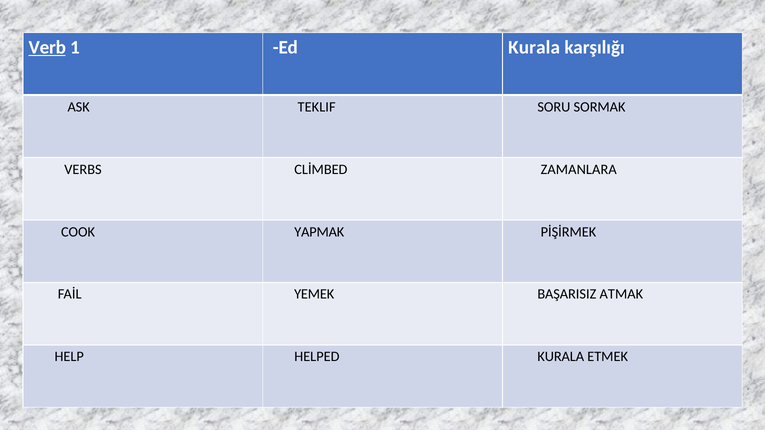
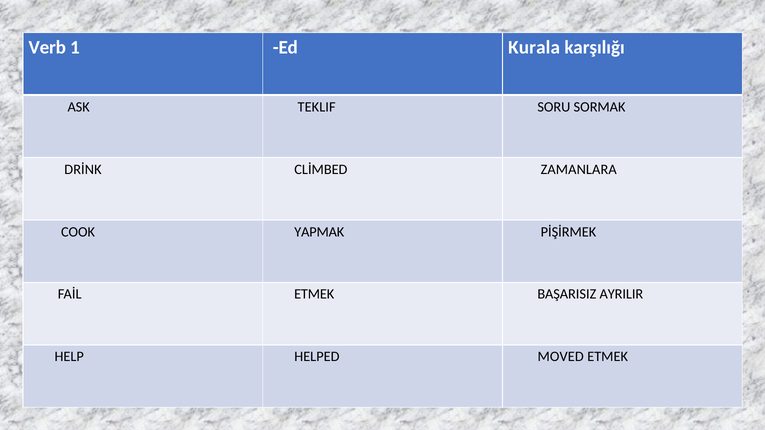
Verb underline: present -> none (47, 47)
VERBS: VERBS -> DRİNK (83, 169)
FAİL YEMEK: YEMEK -> ETMEK (314, 294)
ATMAK: ATMAK -> AYRILIR (621, 294)
HELPED KURALA: KURALA -> MOVED (561, 357)
